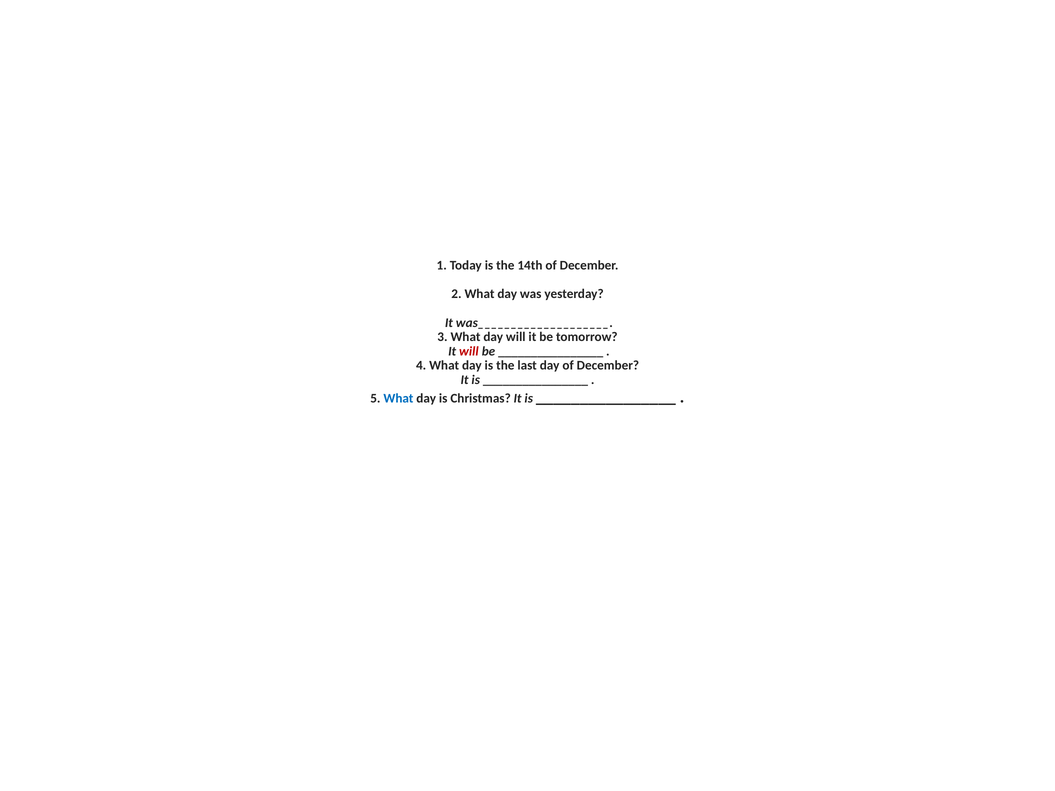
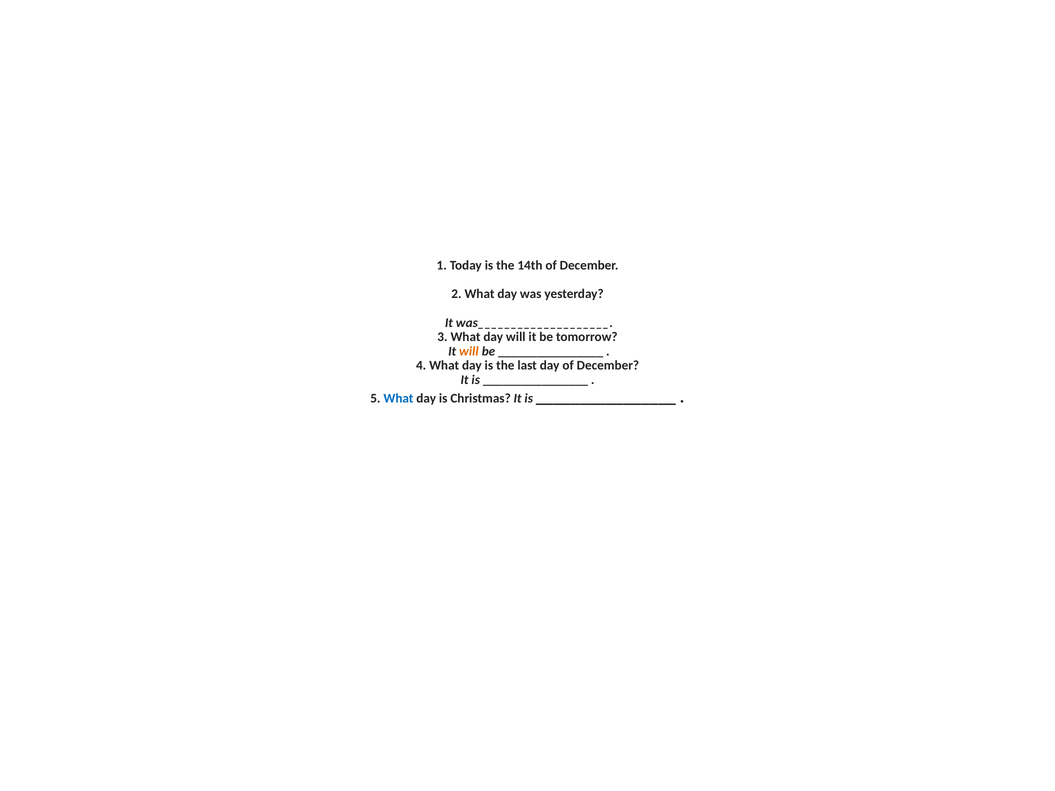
will colour: red -> orange (469, 351)
